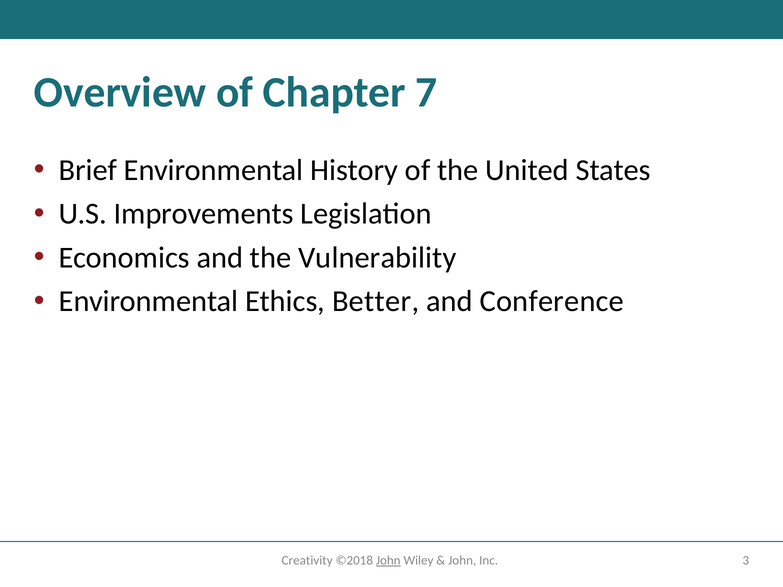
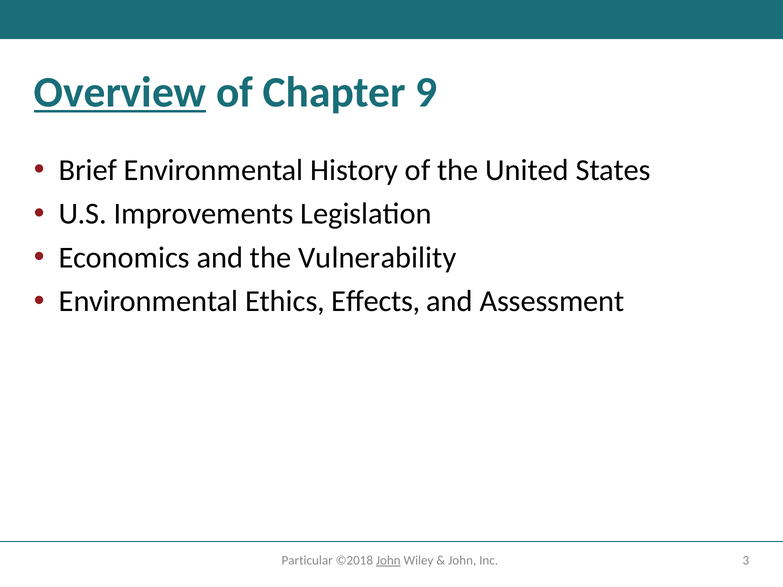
Overview underline: none -> present (120, 92)
7: 7 -> 9 (426, 92)
Better: Better -> Effects (376, 302)
Conference: Conference -> Assessment (552, 302)
Creativity: Creativity -> Particular (307, 561)
